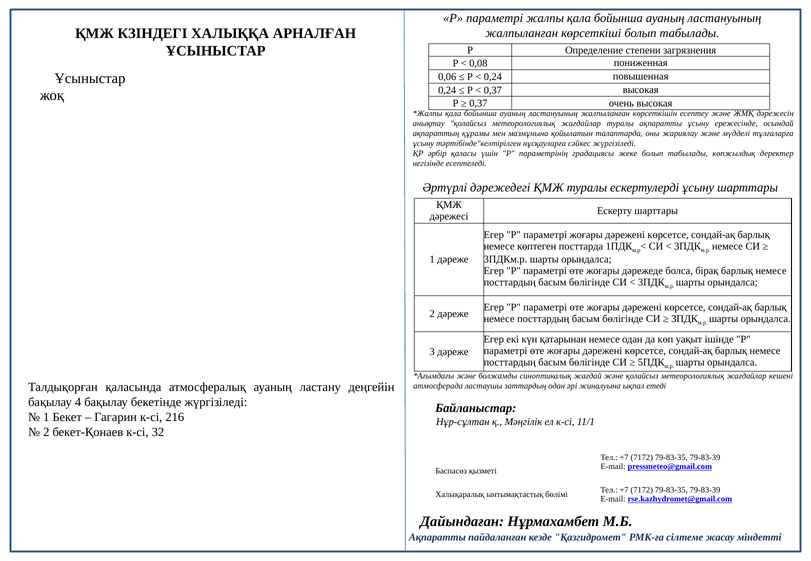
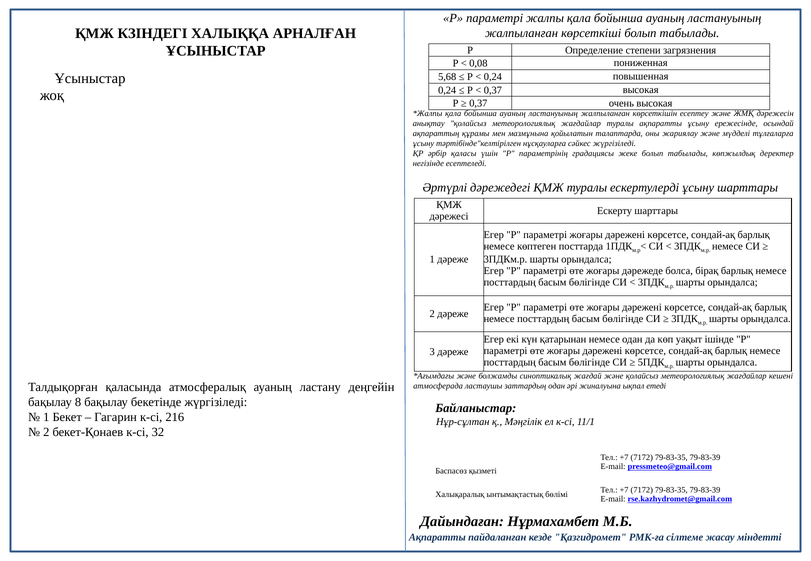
0,06: 0,06 -> 5,68 (447, 77)
4: 4 -> 8 (78, 403)
